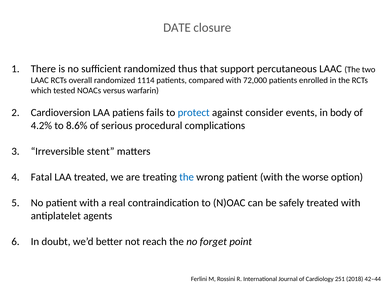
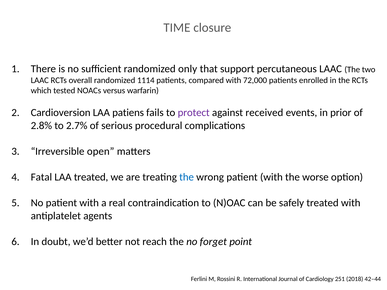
DATE: DATE -> TIME (177, 28)
thus: thus -> only (188, 69)
protect colour: blue -> purple (194, 113)
consider: consider -> received (264, 113)
body: body -> prior (341, 113)
4.2%: 4.2% -> 2.8% (41, 126)
8.6%: 8.6% -> 2.7% (77, 126)
stent: stent -> open (101, 151)
